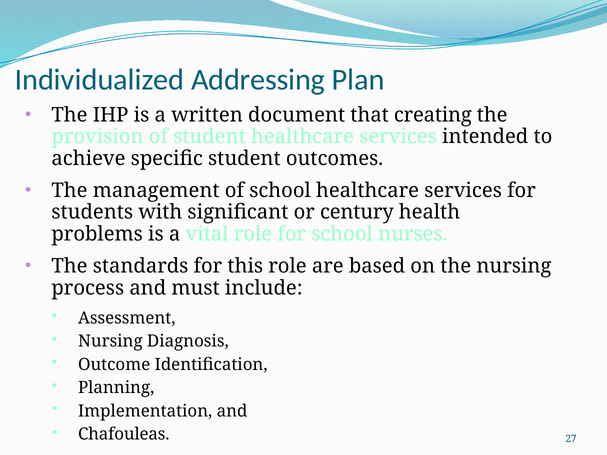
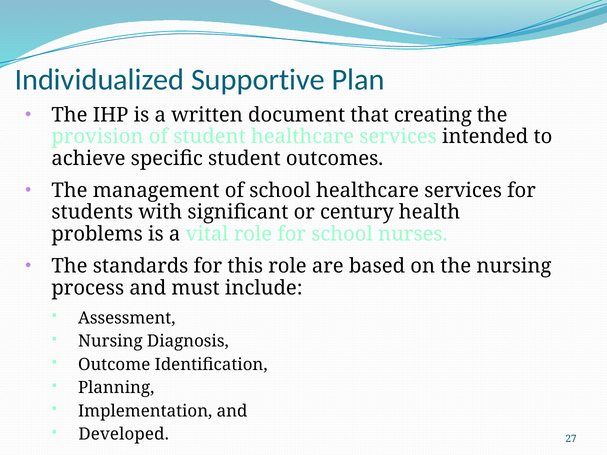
Addressing: Addressing -> Supportive (258, 80)
Chafouleas: Chafouleas -> Developed (124, 435)
